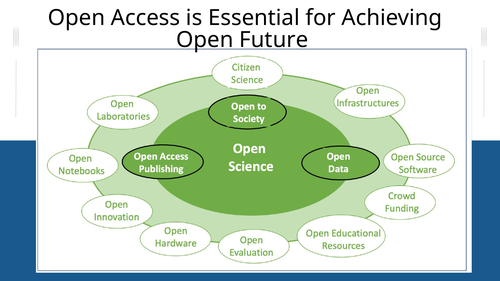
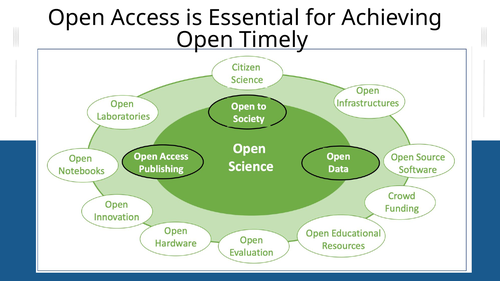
Future: Future -> Timely (274, 40)
